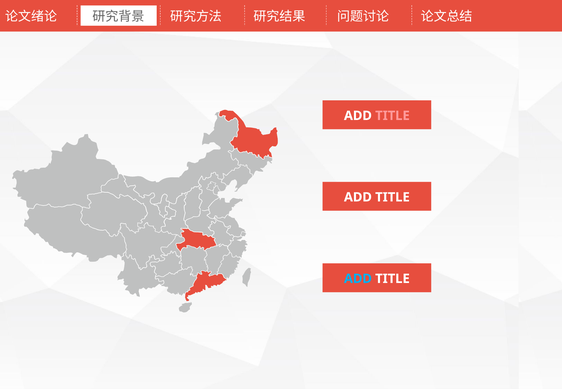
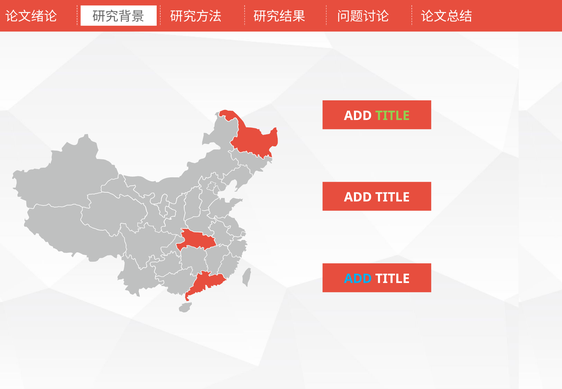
TITLE colour: pink -> light green (392, 116)
